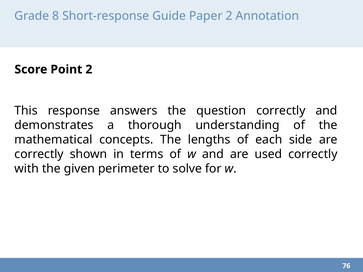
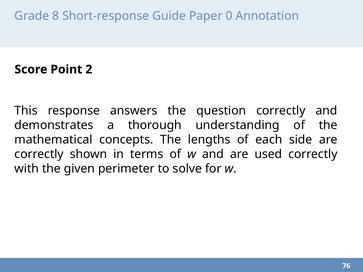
Paper 2: 2 -> 0 (229, 16)
